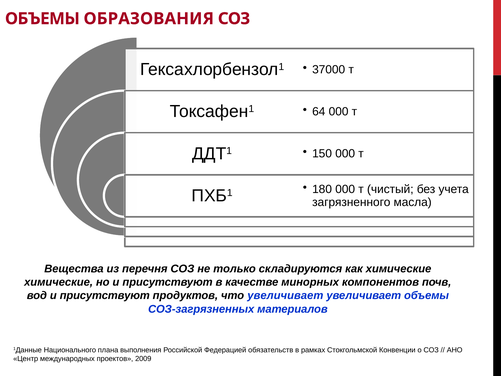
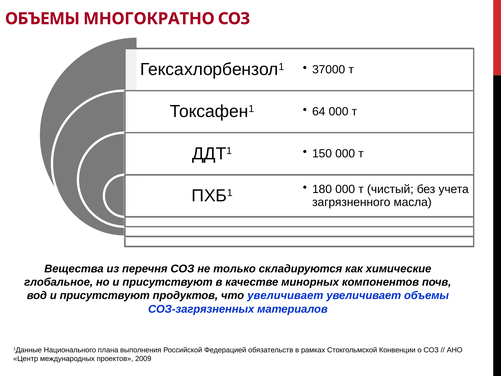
ОБРАЗОВАНИЯ: ОБРАЗОВАНИЯ -> МНОГОКРАТНО (149, 19)
химические: химические -> глобальное (59, 282)
